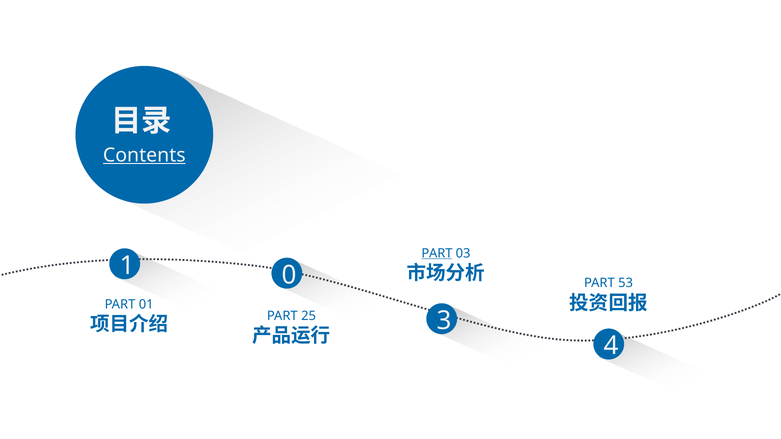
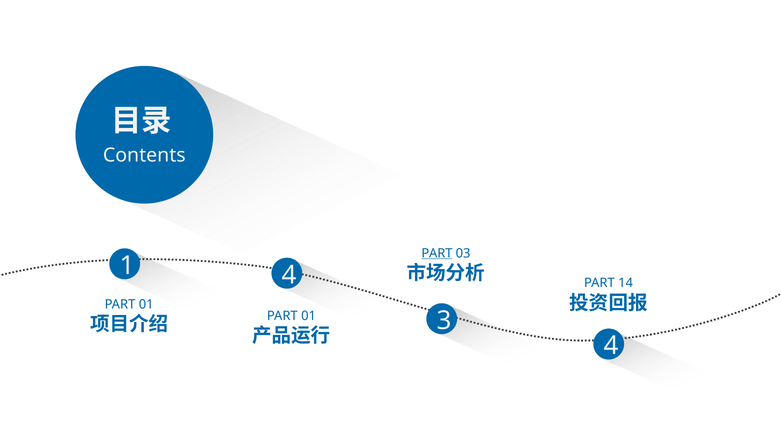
Contents underline: present -> none (144, 155)
1 0: 0 -> 4 (289, 275)
53: 53 -> 14 (626, 283)
25: 25 -> 01 (309, 316)
